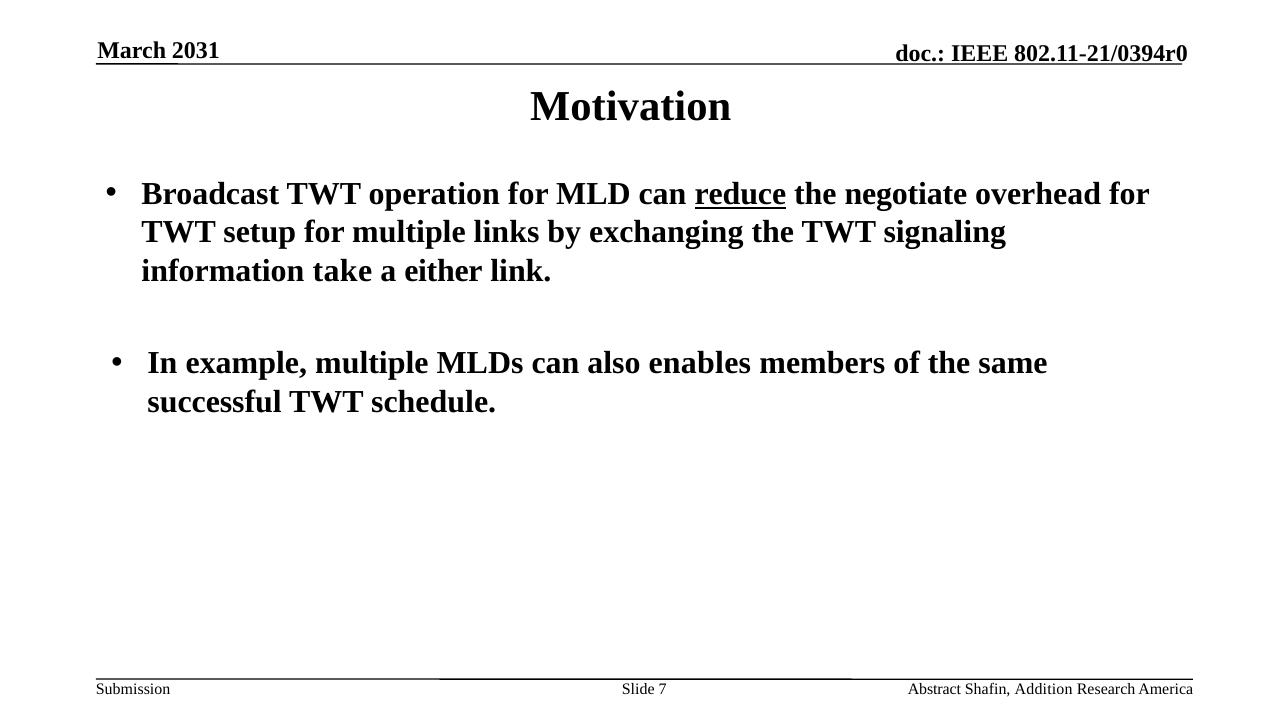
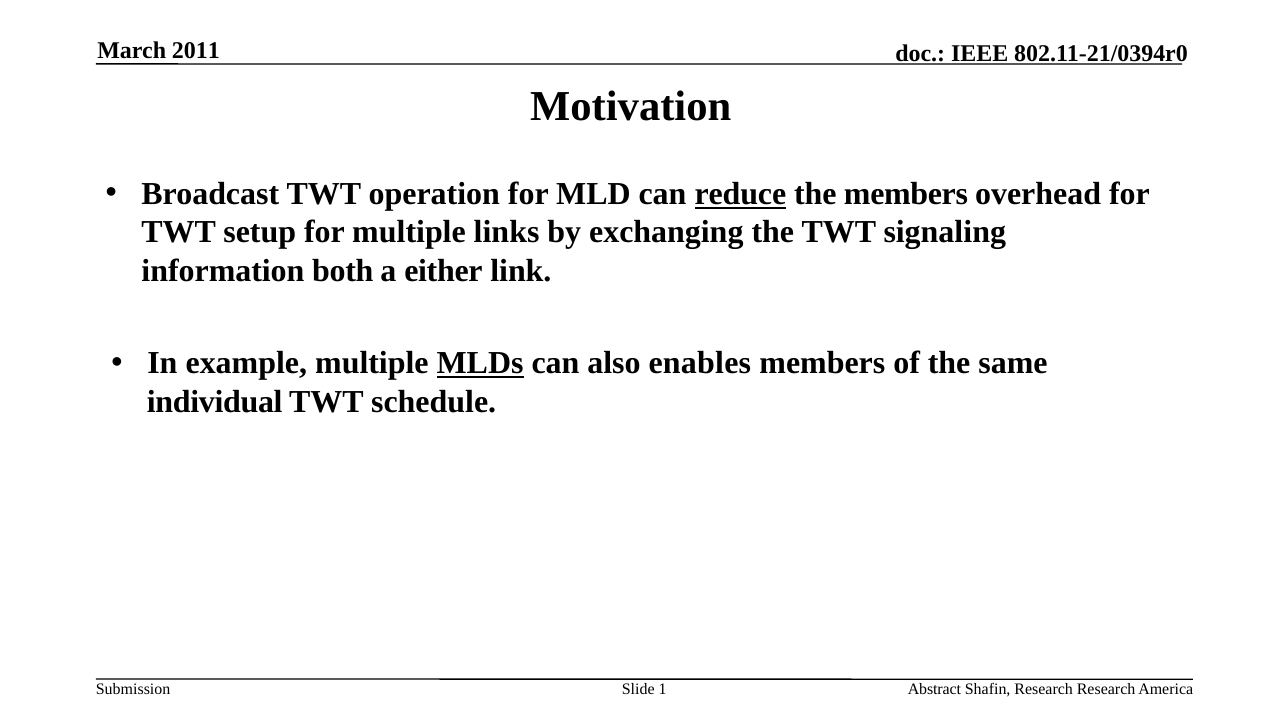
2031: 2031 -> 2011 (196, 51)
the negotiate: negotiate -> members (906, 194)
take: take -> both (343, 271)
MLDs underline: none -> present (480, 363)
successful: successful -> individual (215, 402)
7: 7 -> 1 (663, 689)
Shafin Addition: Addition -> Research (1044, 689)
